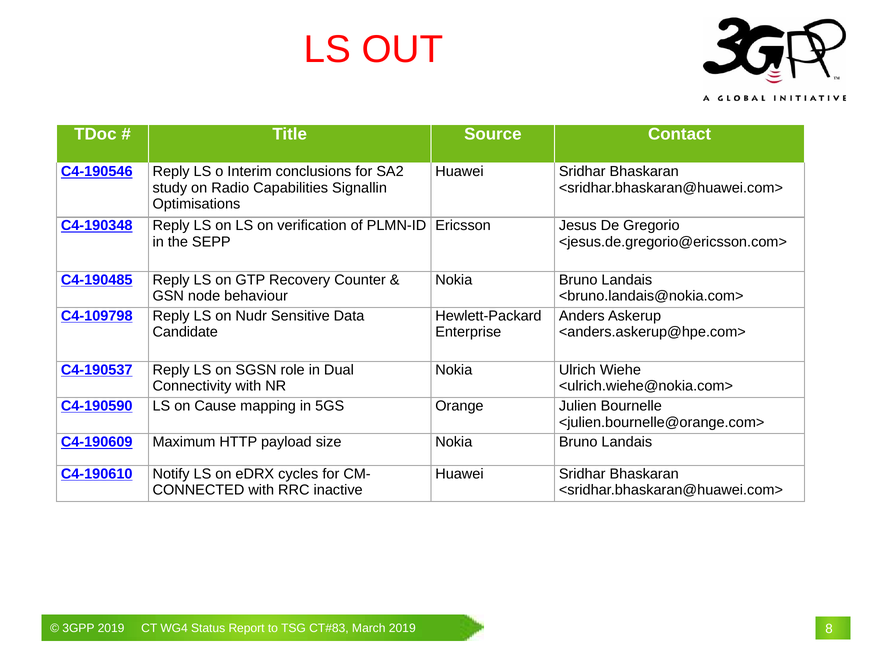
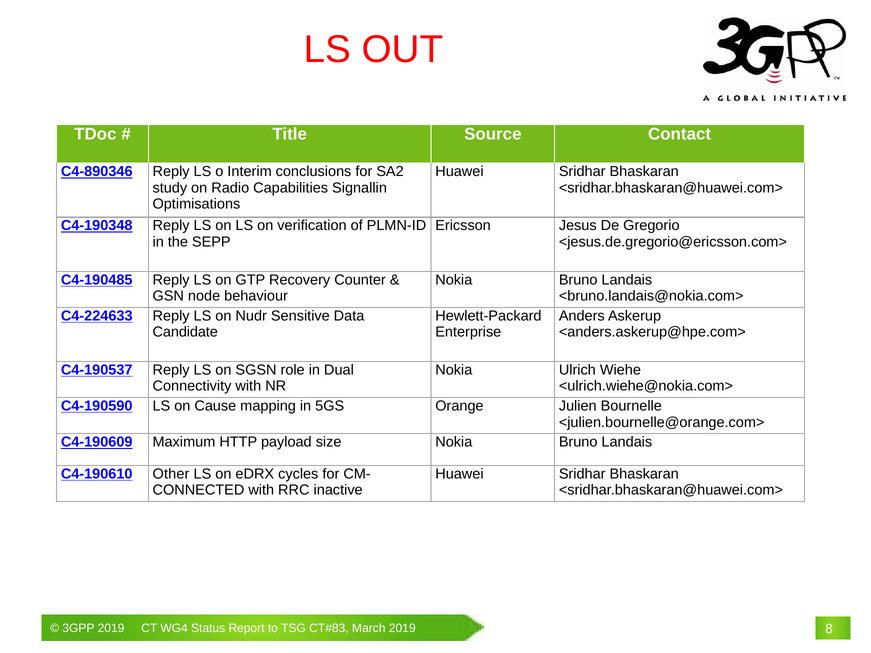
C4-190546: C4-190546 -> C4-890346 (97, 172)
C4-109798: C4-109798 -> C4-224633 (97, 316)
Notify: Notify -> Other (171, 474)
